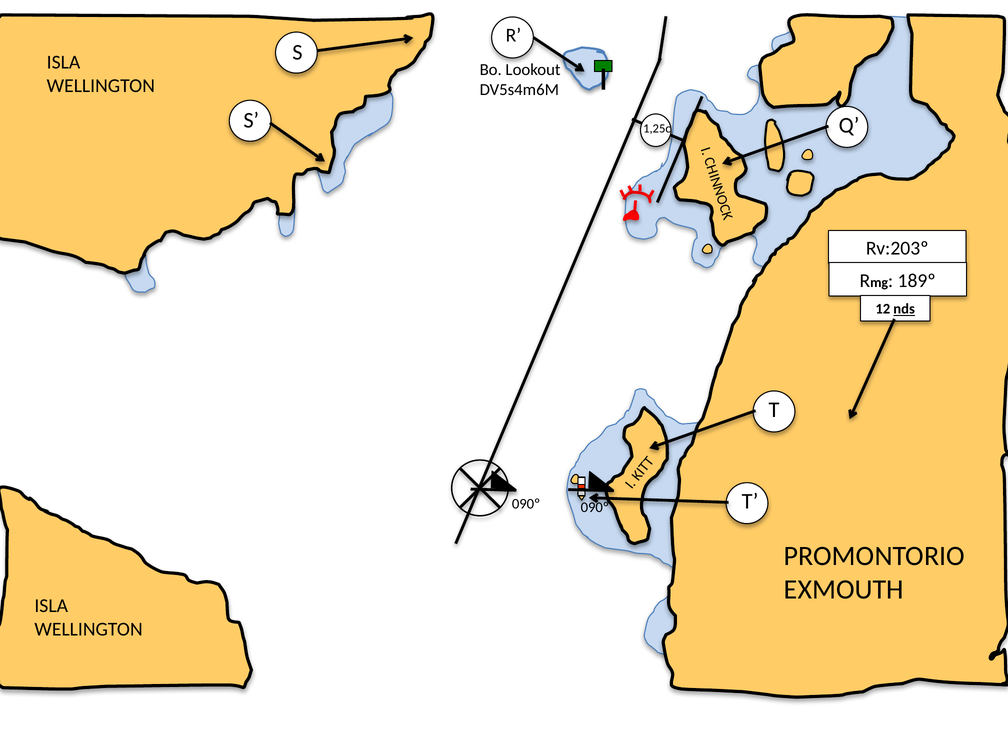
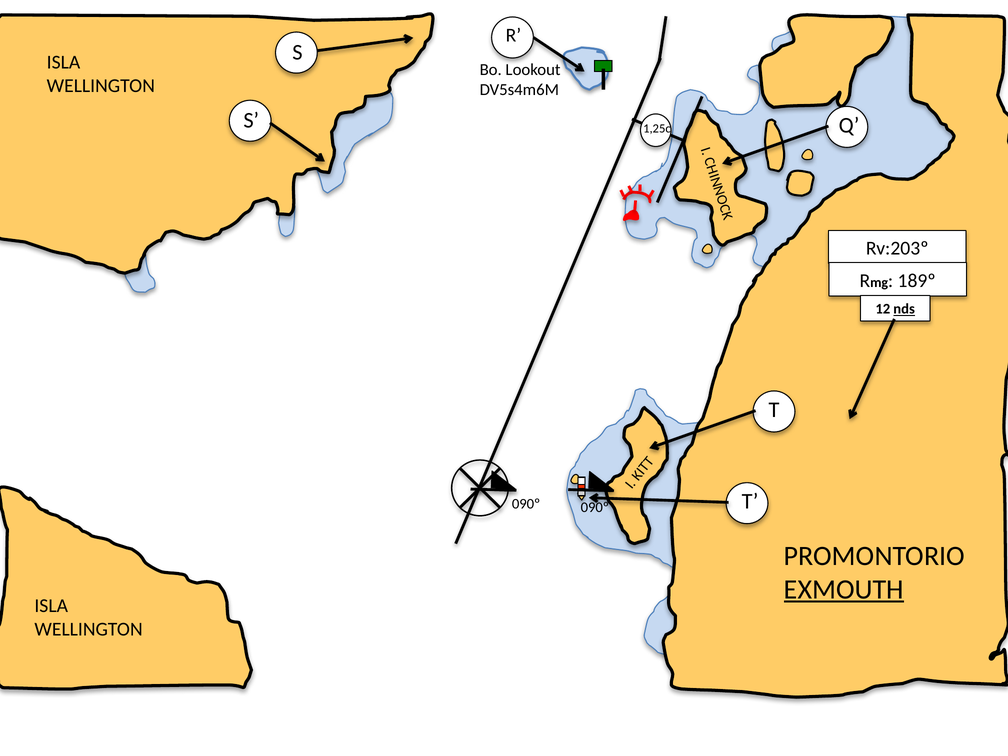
EXMOUTH underline: none -> present (844, 589)
